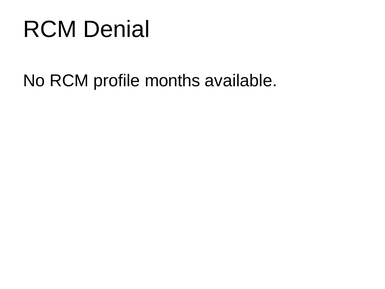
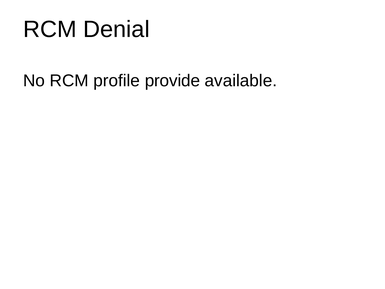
months: months -> provide (172, 81)
